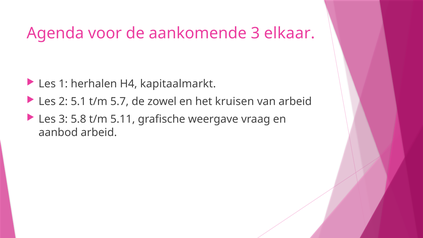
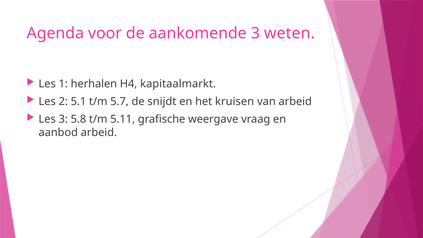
elkaar: elkaar -> weten (289, 33)
zowel: zowel -> snijdt (162, 102)
